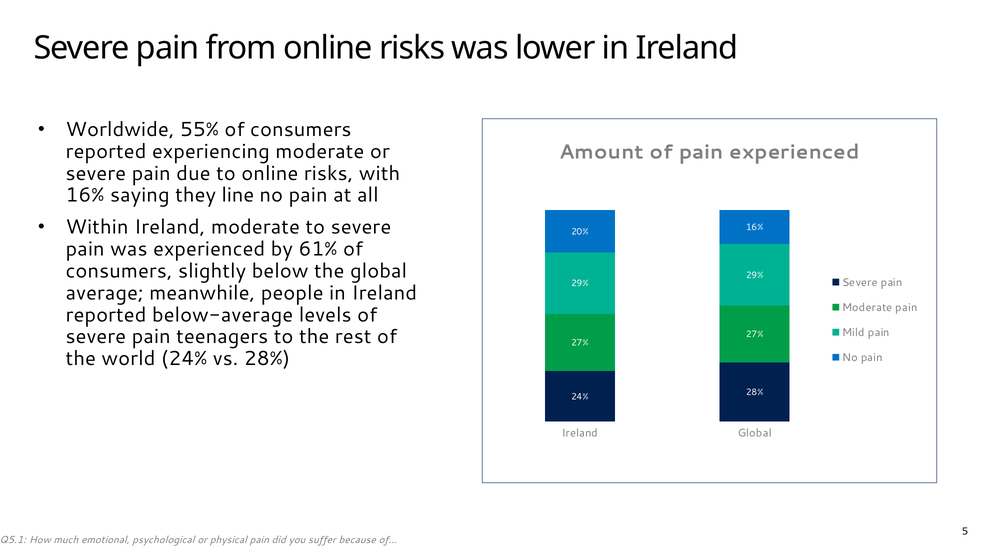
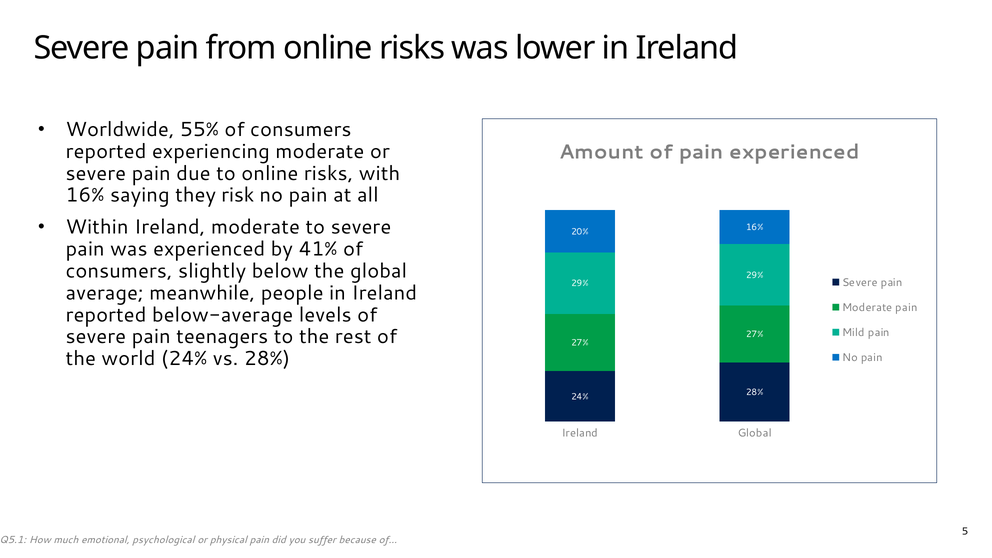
line: line -> risk (238, 195)
61%: 61% -> 41% (318, 249)
